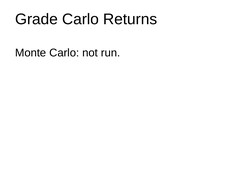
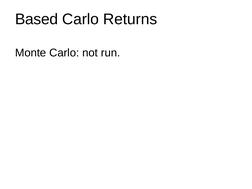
Grade: Grade -> Based (37, 19)
